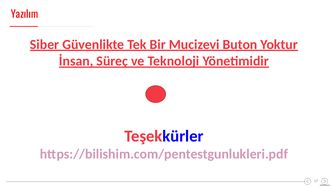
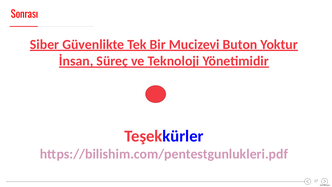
Yazılım: Yazılım -> Sonrası (25, 14)
